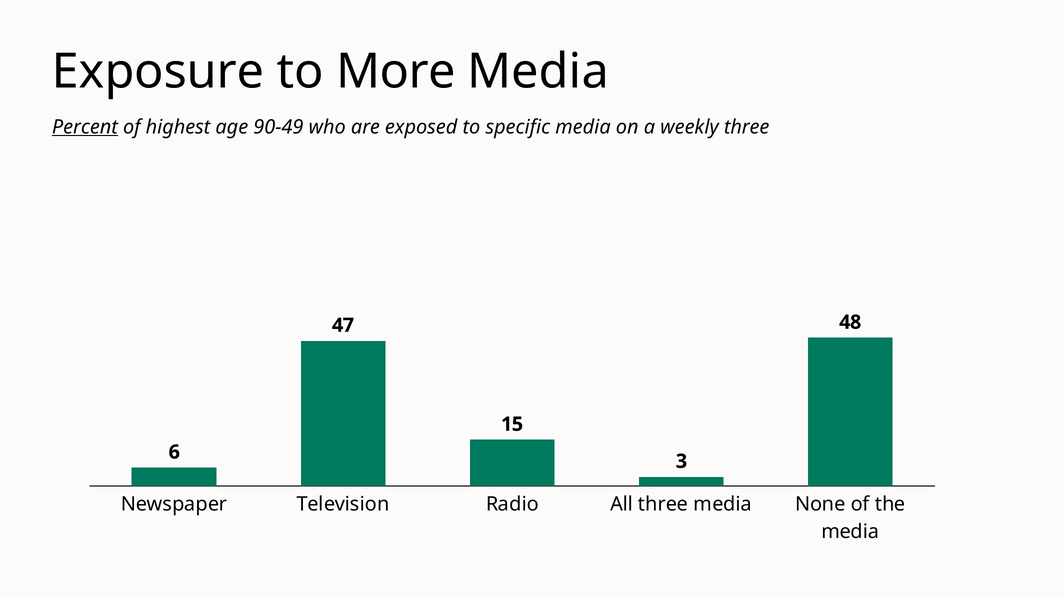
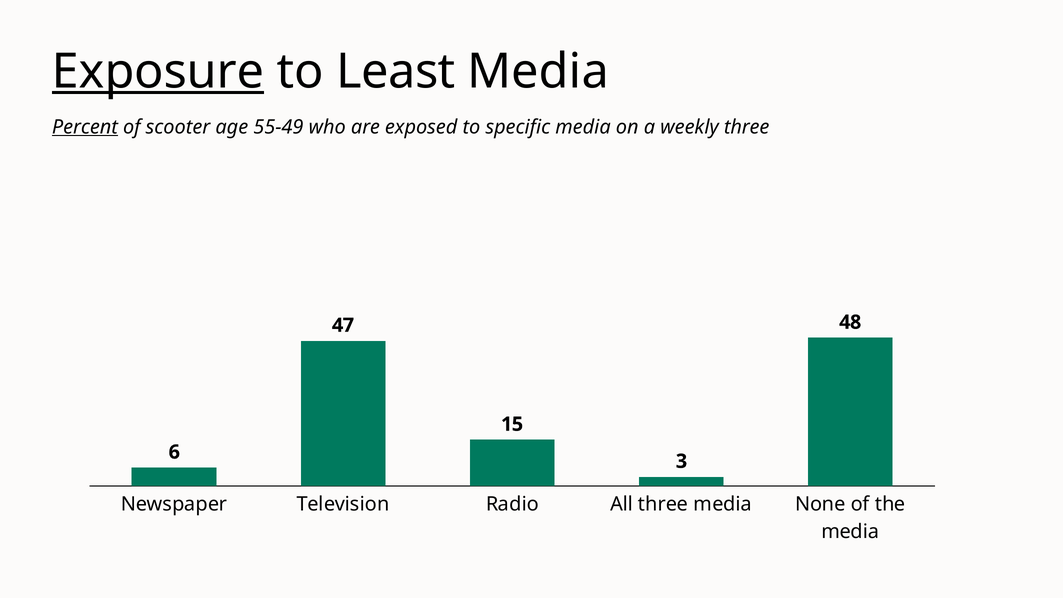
Exposure underline: none -> present (158, 72)
More: More -> Least (396, 72)
highest: highest -> scooter (178, 127)
90-49: 90-49 -> 55-49 (278, 127)
